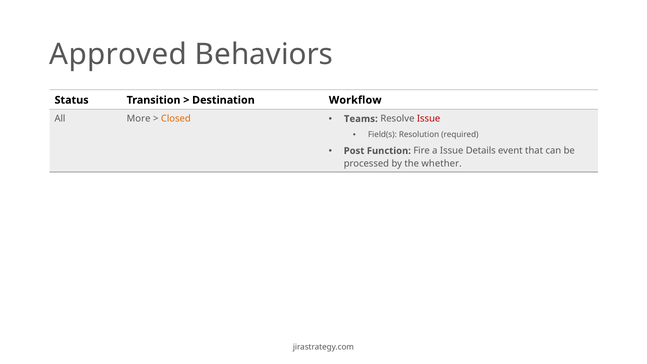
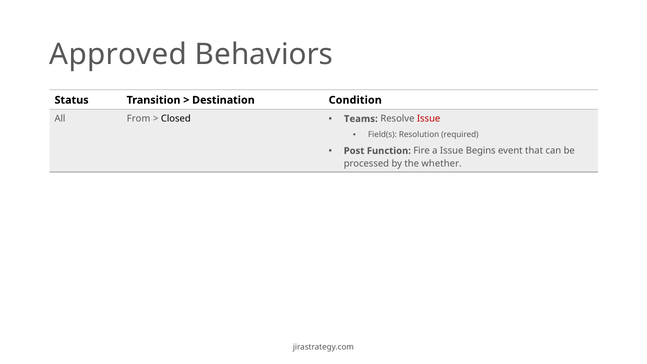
Workflow: Workflow -> Condition (355, 100)
More: More -> From (139, 119)
Closed colour: orange -> black (176, 119)
Details: Details -> Begins (481, 151)
